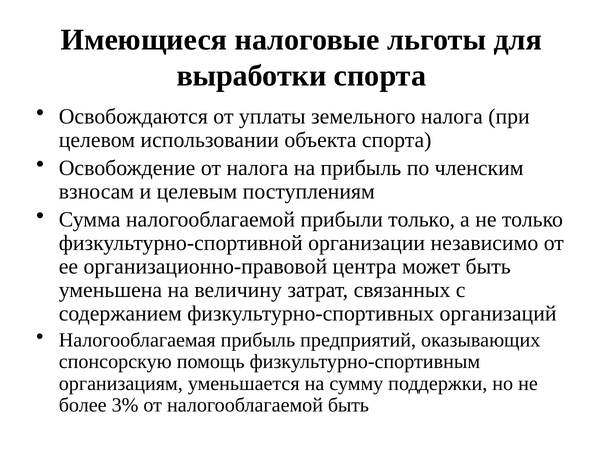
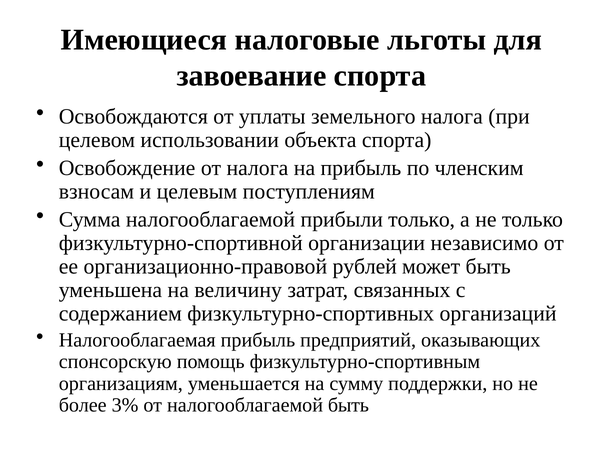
выработки: выработки -> завоевание (252, 76)
центра: центра -> рублей (365, 267)
